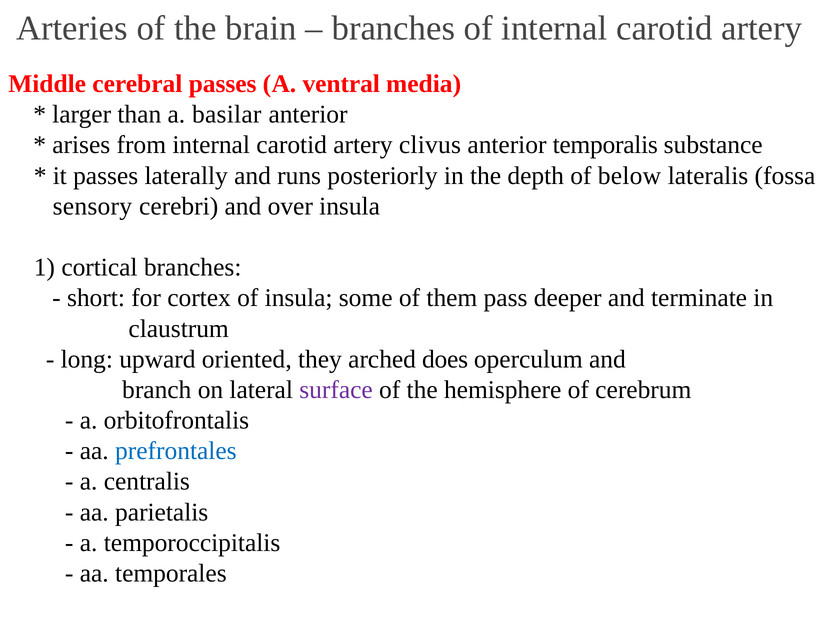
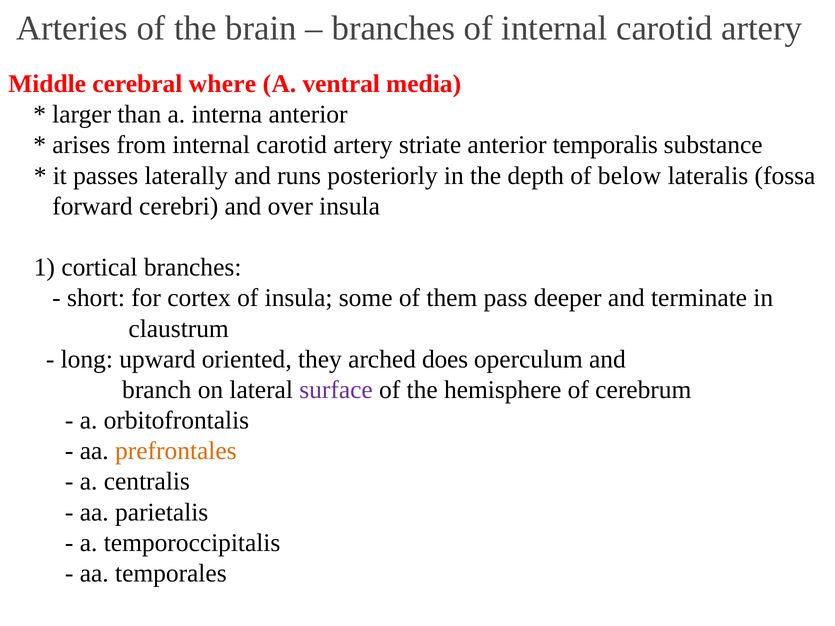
cerebral passes: passes -> where (222, 84)
basilar: basilar -> interna (227, 114)
clivus: clivus -> striate (430, 145)
sensory: sensory -> forward (93, 206)
prefrontales colour: blue -> orange (176, 451)
